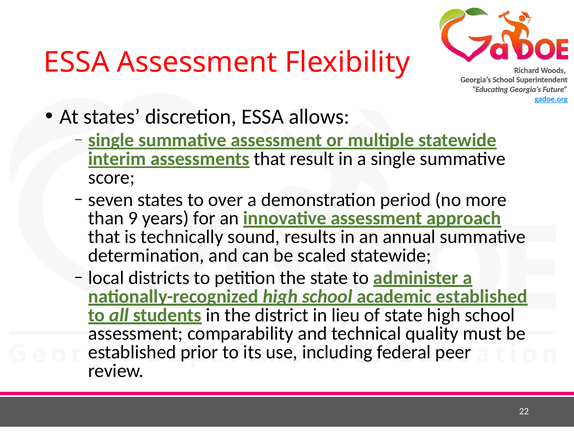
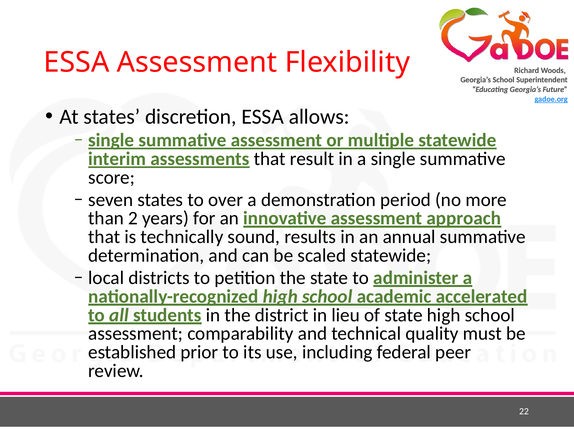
9: 9 -> 2 (133, 218)
academic established: established -> accelerated (482, 296)
